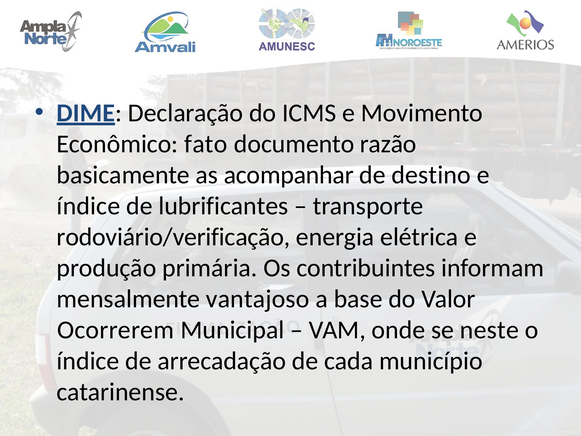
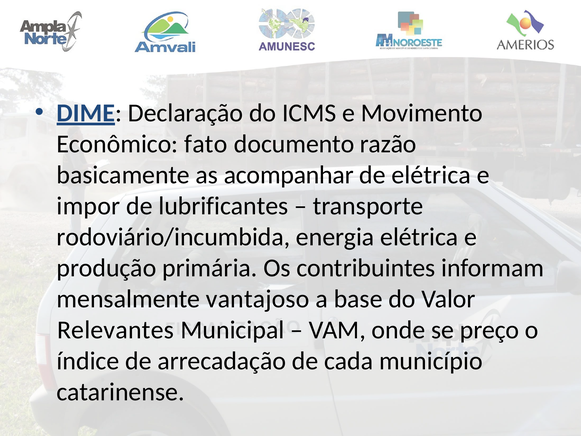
de destino: destino -> elétrica (431, 175)
índice: índice -> impor (88, 206)
rodoviário/verificação: rodoviário/verificação -> rodoviário/incumbida (173, 237)
Ocorrerem: Ocorrerem -> Relevantes (116, 330)
neste: neste -> preço (490, 330)
